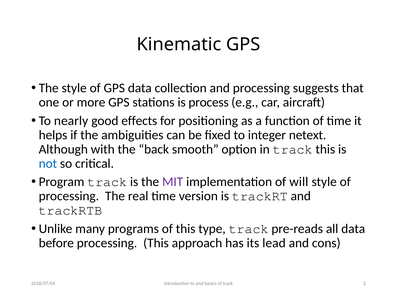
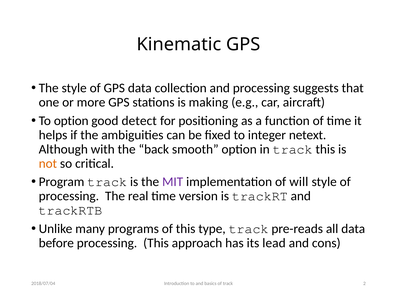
process: process -> making (208, 103)
To nearly: nearly -> option (71, 121)
effects: effects -> detect (139, 121)
not colour: blue -> orange (48, 164)
